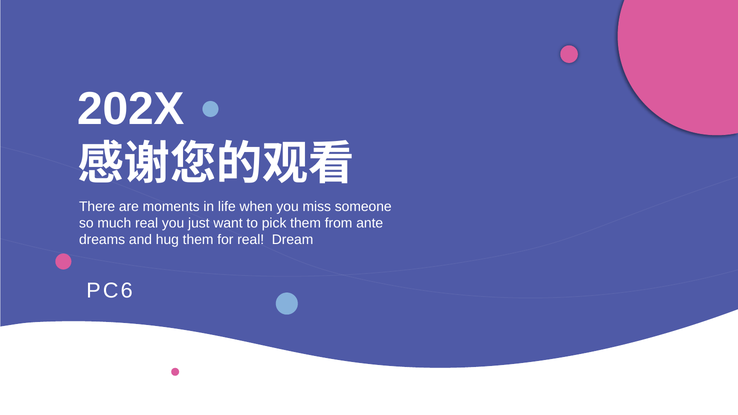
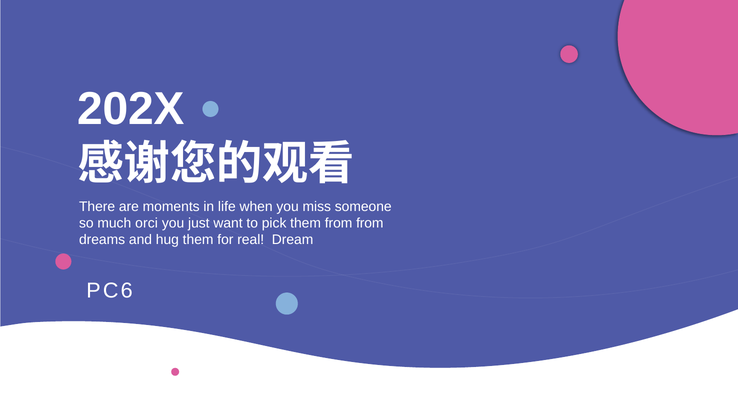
much real: real -> orci (147, 223)
from ante: ante -> from (370, 223)
